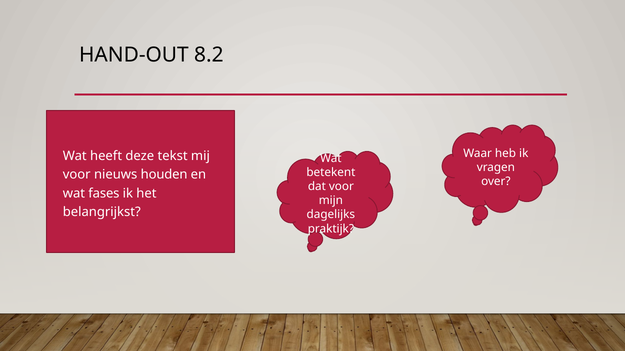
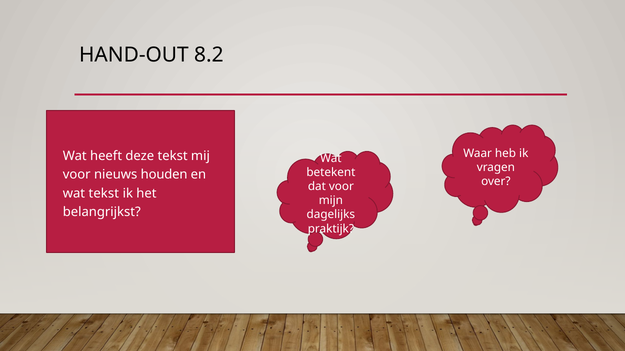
wat fases: fases -> tekst (104, 194)
